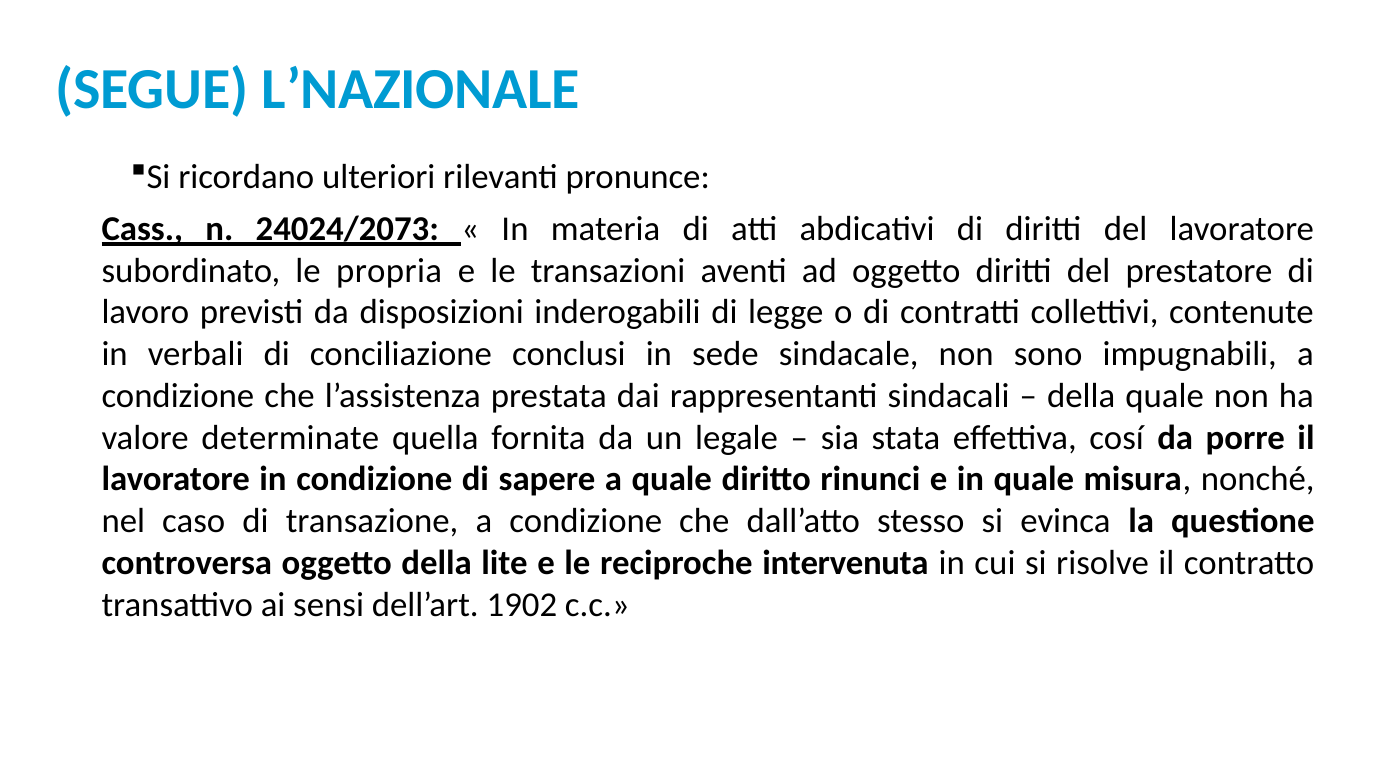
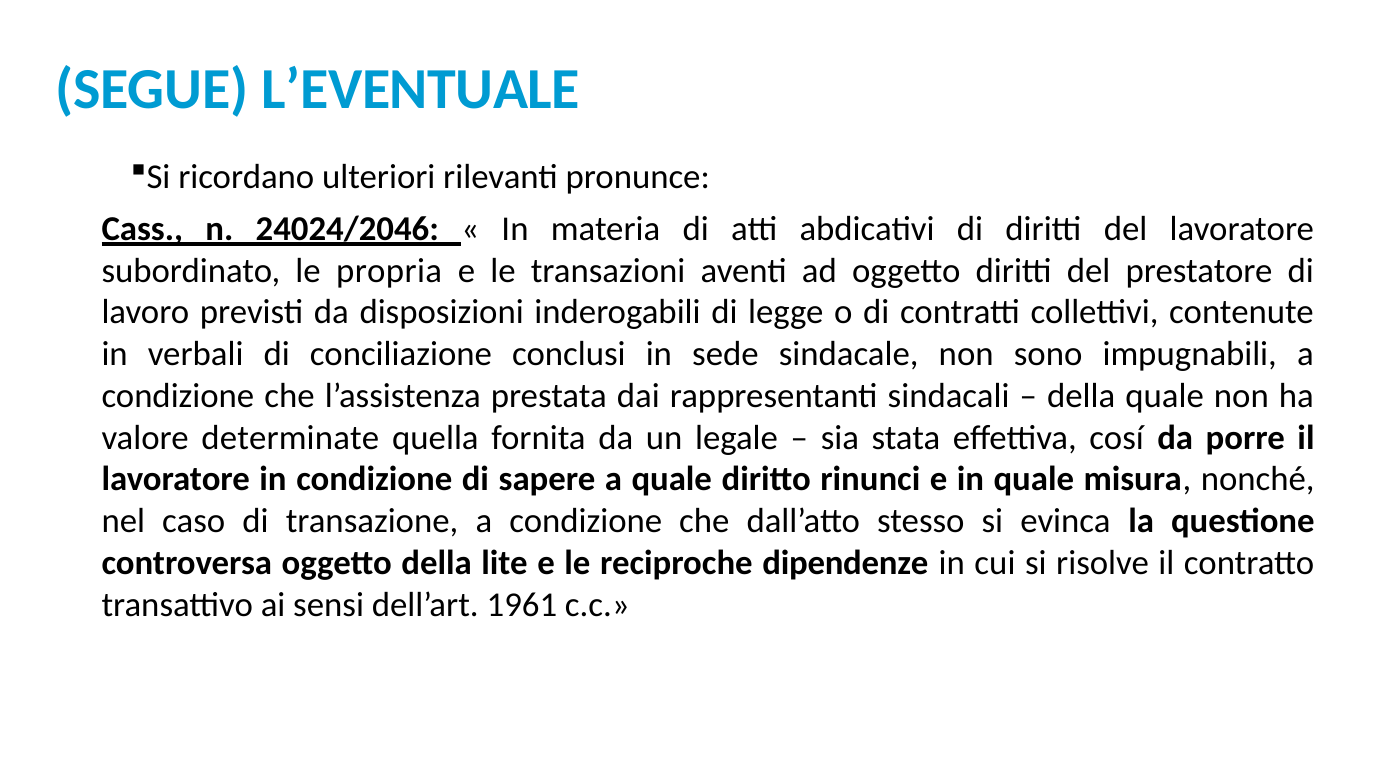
L’NAZIONALE: L’NAZIONALE -> L’EVENTUALE (421, 90)
24024/2073: 24024/2073 -> 24024/2046 (347, 229)
intervenuta: intervenuta -> dipendenze (845, 563)
1902: 1902 -> 1961 (522, 605)
